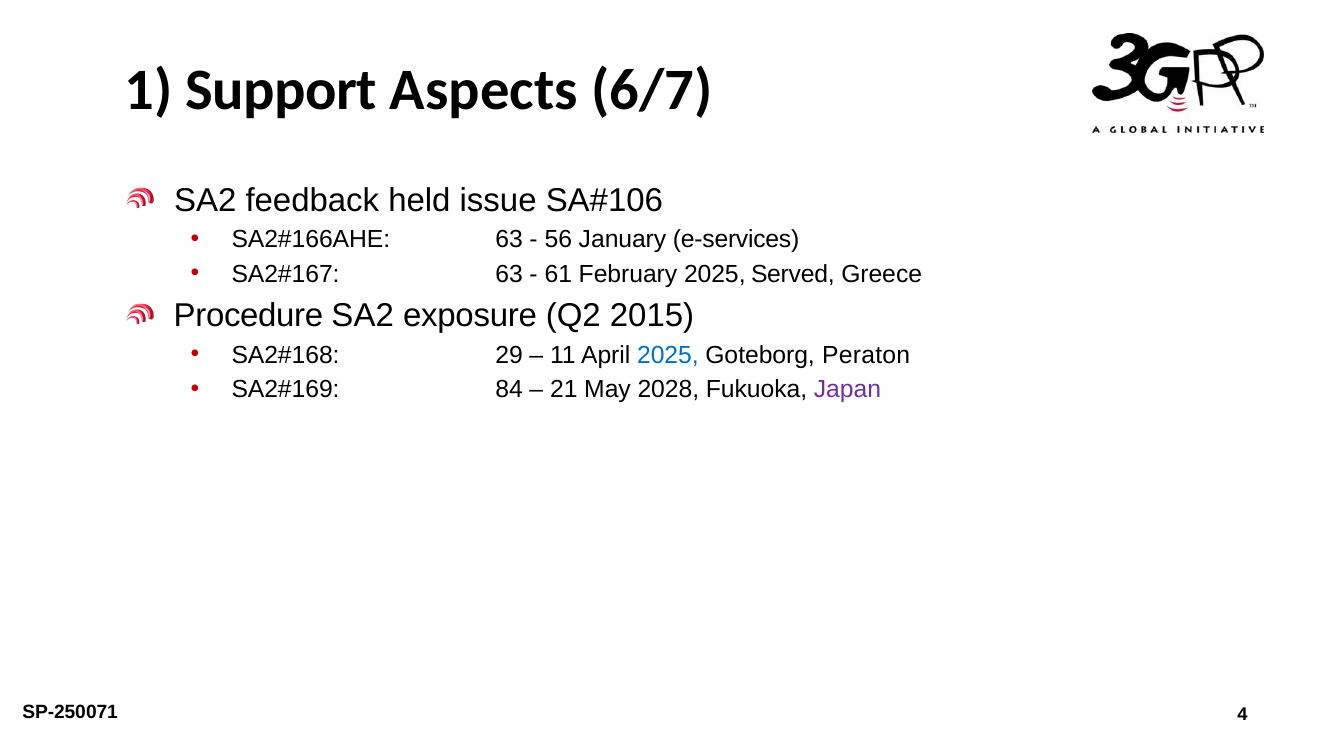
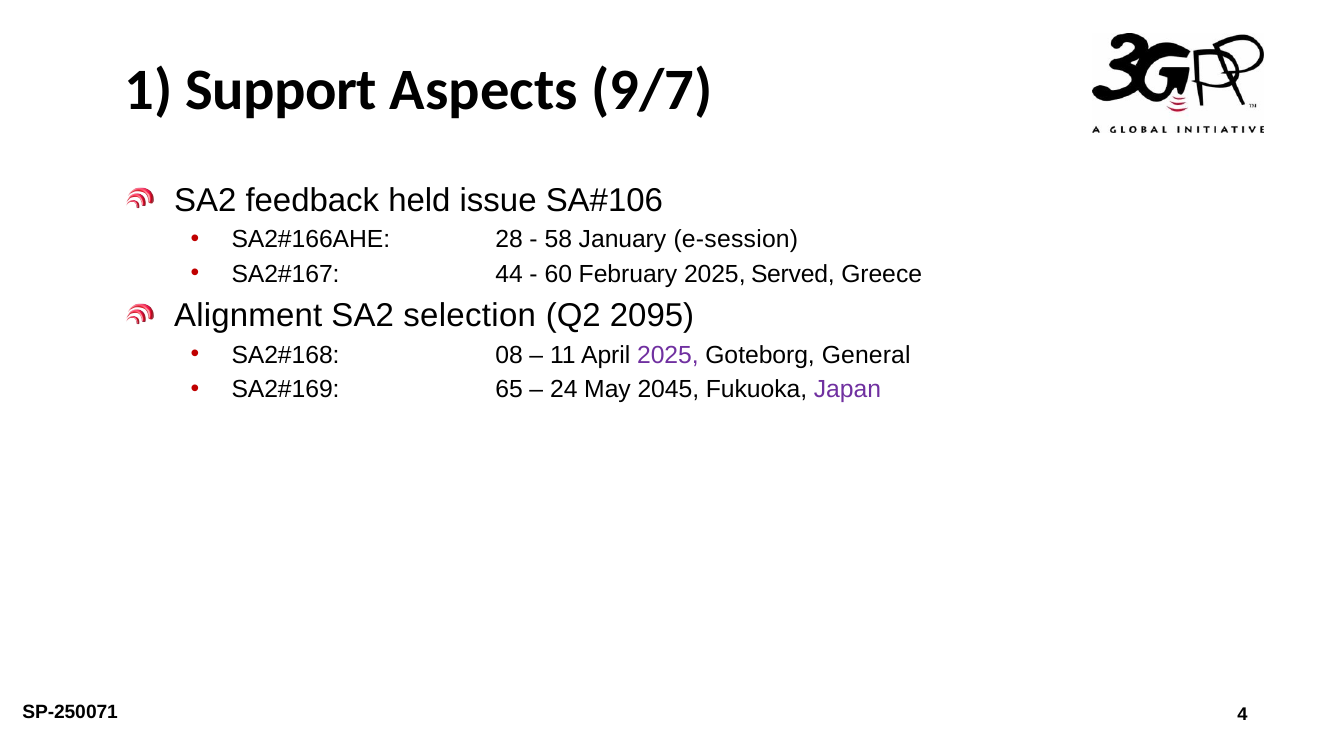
6/7: 6/7 -> 9/7 (652, 91)
63: 63 -> 28 (509, 240)
56: 56 -> 58 (558, 240)
e-services: e-services -> e-session (736, 240)
63: 63 -> 44 (509, 274)
61: 61 -> 60 (558, 274)
Procedure: Procedure -> Alignment (248, 316)
exposure: exposure -> selection (470, 316)
2015: 2015 -> 2095 (652, 316)
29: 29 -> 08 (509, 355)
2025 colour: blue -> purple (668, 355)
Peraton: Peraton -> General (866, 355)
84: 84 -> 65 (509, 390)
21: 21 -> 24 (564, 390)
2028: 2028 -> 2045 (668, 390)
